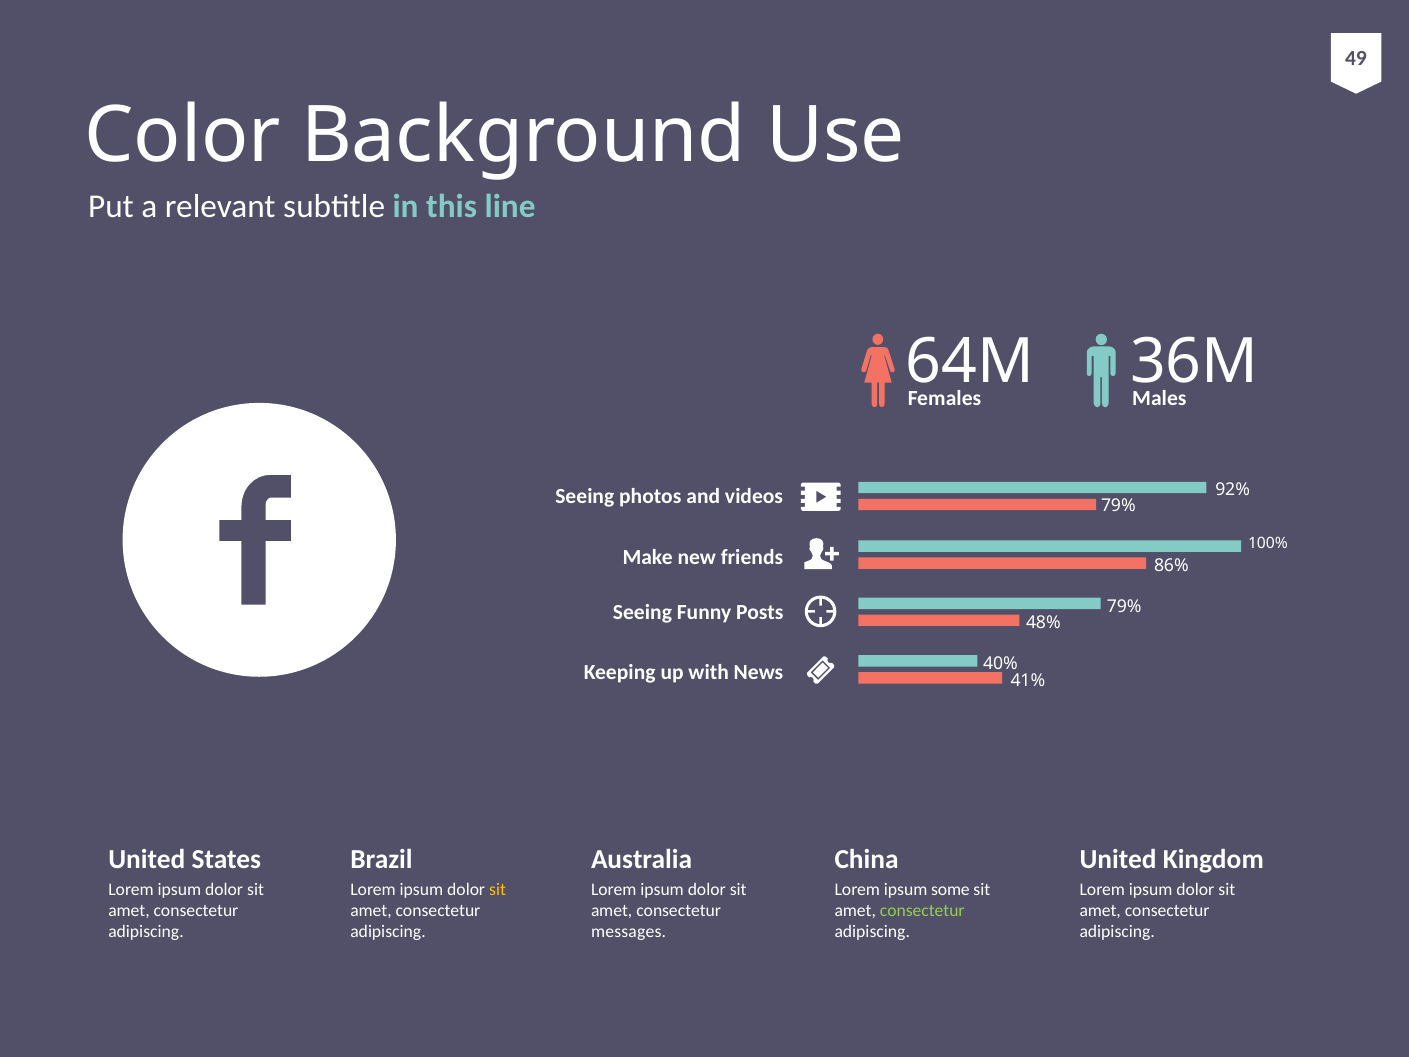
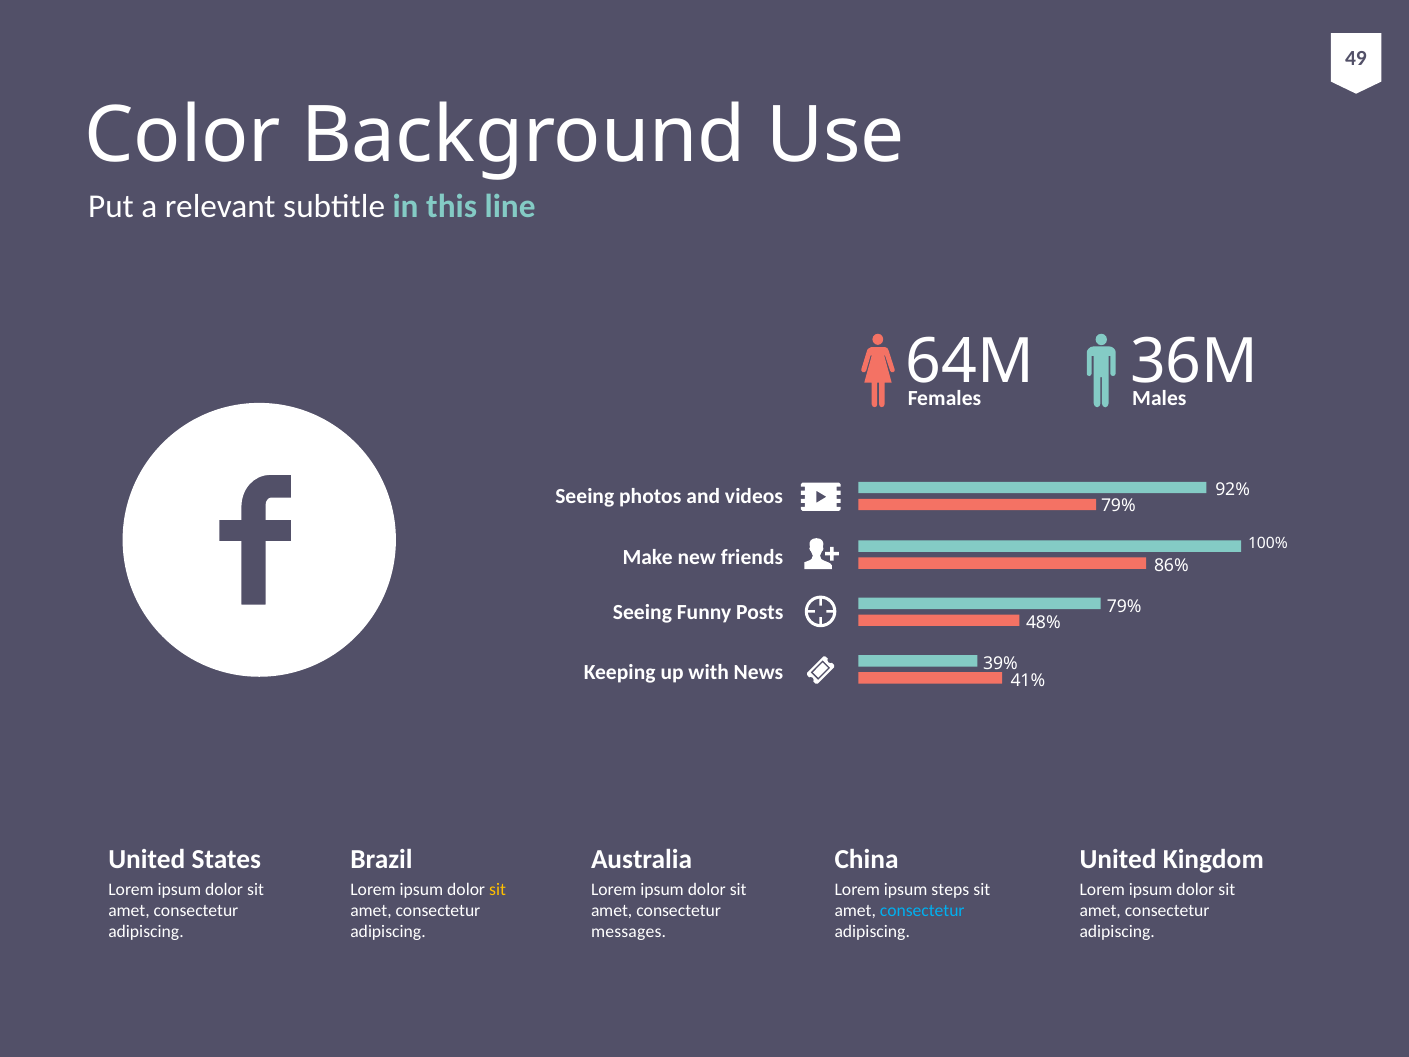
40%: 40% -> 39% (1001, 664)
some: some -> steps (950, 889)
consectetur colour: light green -> light blue (922, 910)
